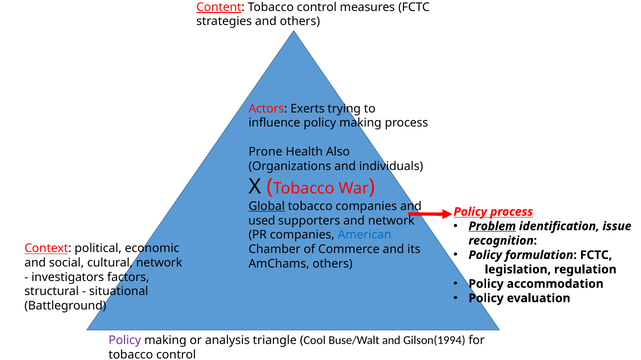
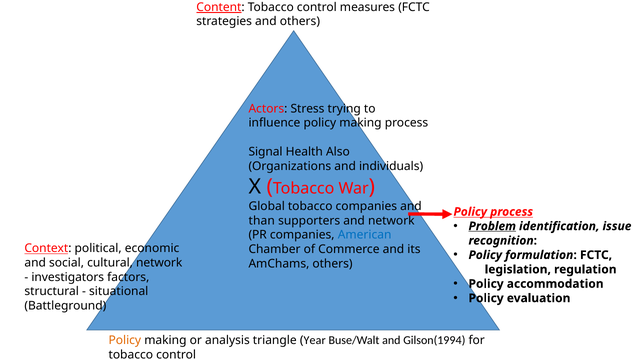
Exerts: Exerts -> Stress (308, 109)
Prone: Prone -> Signal (266, 152)
Global underline: present -> none (267, 206)
used: used -> than (262, 221)
Policy colour: purple -> orange (125, 341)
Cool: Cool -> Year (315, 341)
